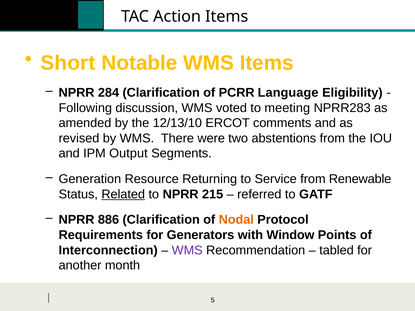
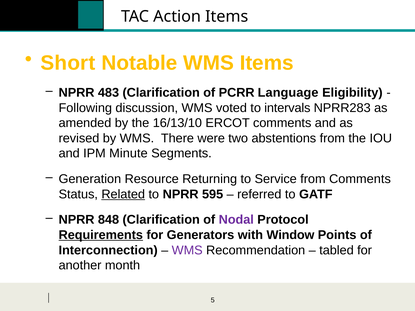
284: 284 -> 483 (109, 93)
meeting: meeting -> intervals (287, 108)
12/13/10: 12/13/10 -> 16/13/10 (177, 123)
Output: Output -> Minute (128, 154)
from Renewable: Renewable -> Comments (360, 179)
215: 215 -> 595 (213, 194)
886: 886 -> 848 (109, 220)
Nodal colour: orange -> purple (236, 220)
Requirements underline: none -> present (101, 235)
